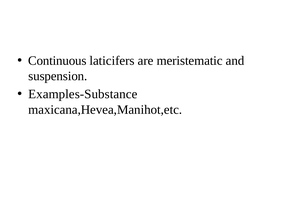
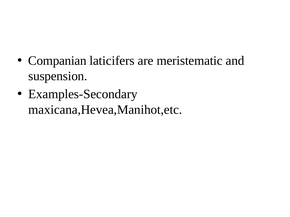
Continuous: Continuous -> Companian (57, 61)
Examples-Substance: Examples-Substance -> Examples-Secondary (83, 94)
